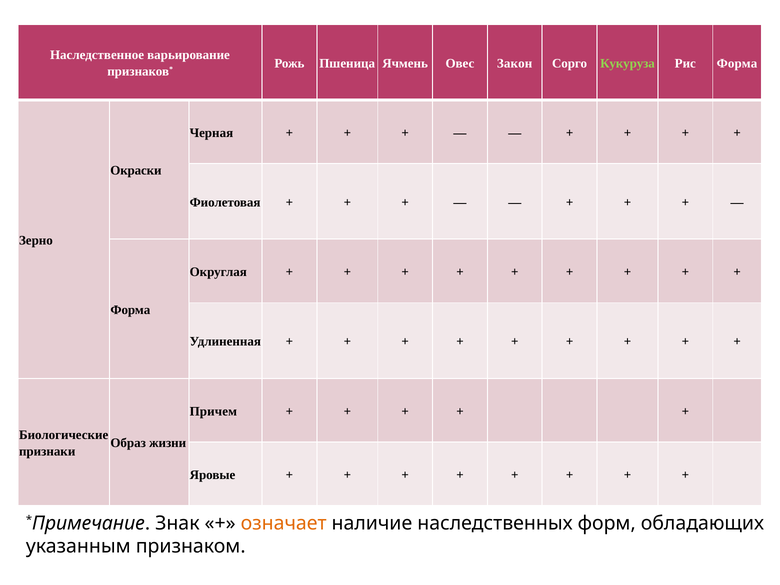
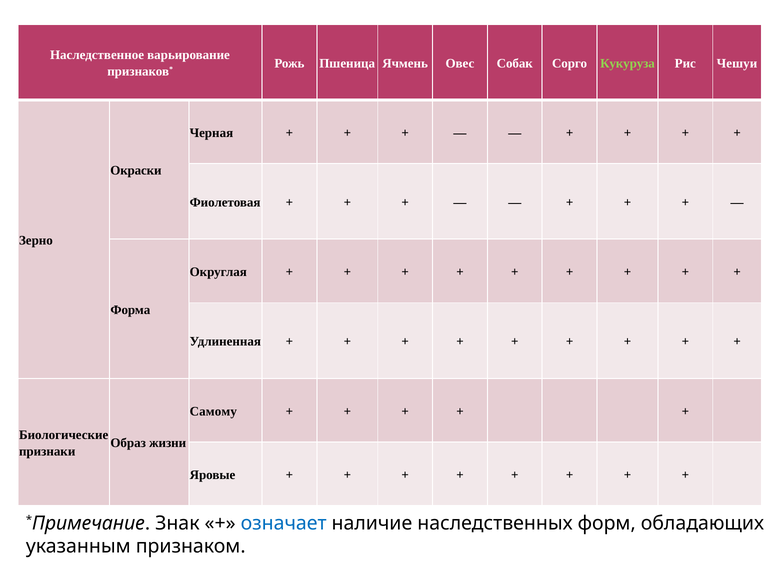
Закон: Закон -> Собак (515, 63)
Рис Форма: Форма -> Чешуи (737, 63)
Причем: Причем -> Самому (213, 411)
означает colour: orange -> blue (284, 523)
